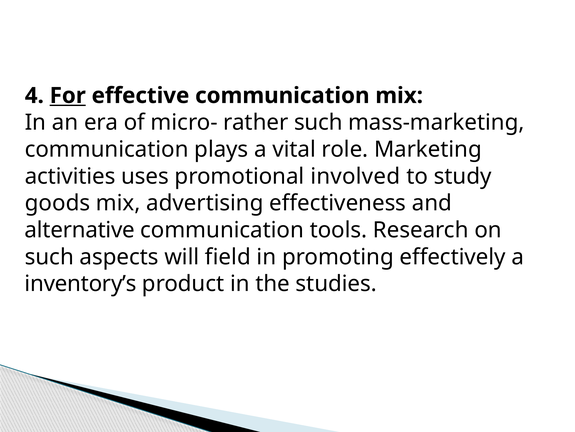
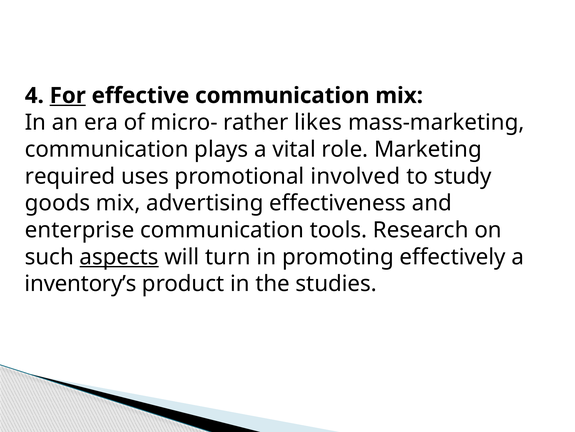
rather such: such -> likes (318, 122)
activities: activities -> required (70, 176)
alternative: alternative -> enterprise (80, 230)
aspects underline: none -> present (119, 257)
field: field -> turn (228, 257)
